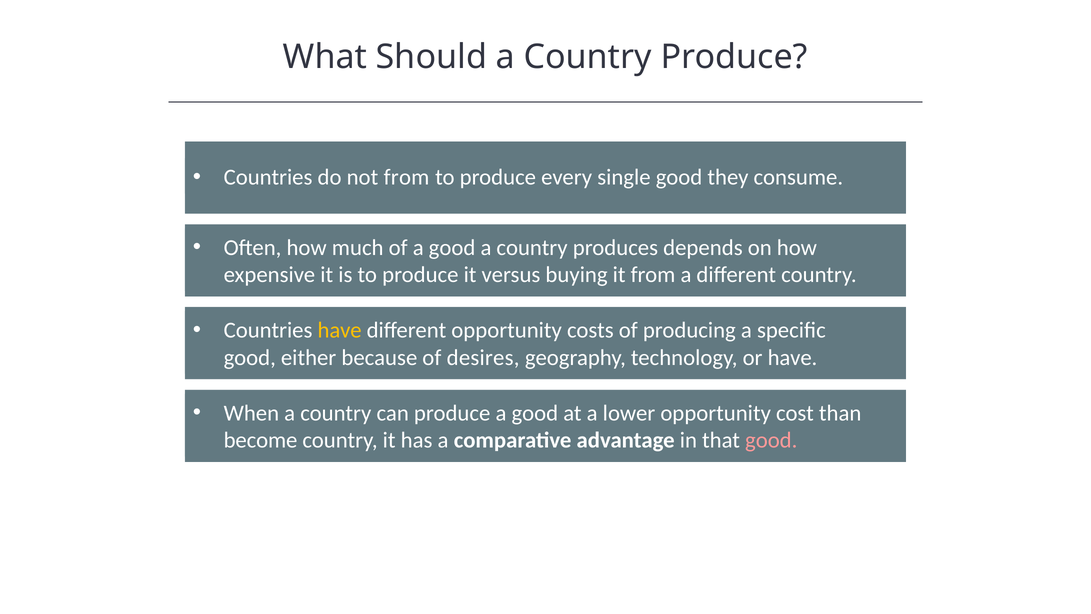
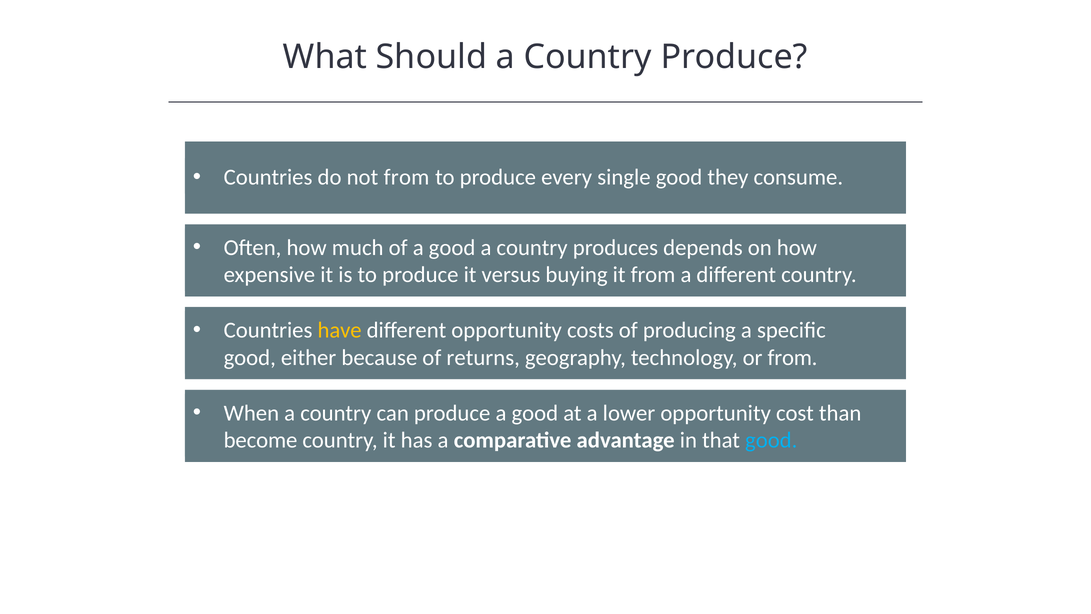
desires: desires -> returns (483, 357)
or have: have -> from (793, 357)
good colour: pink -> light blue (771, 440)
